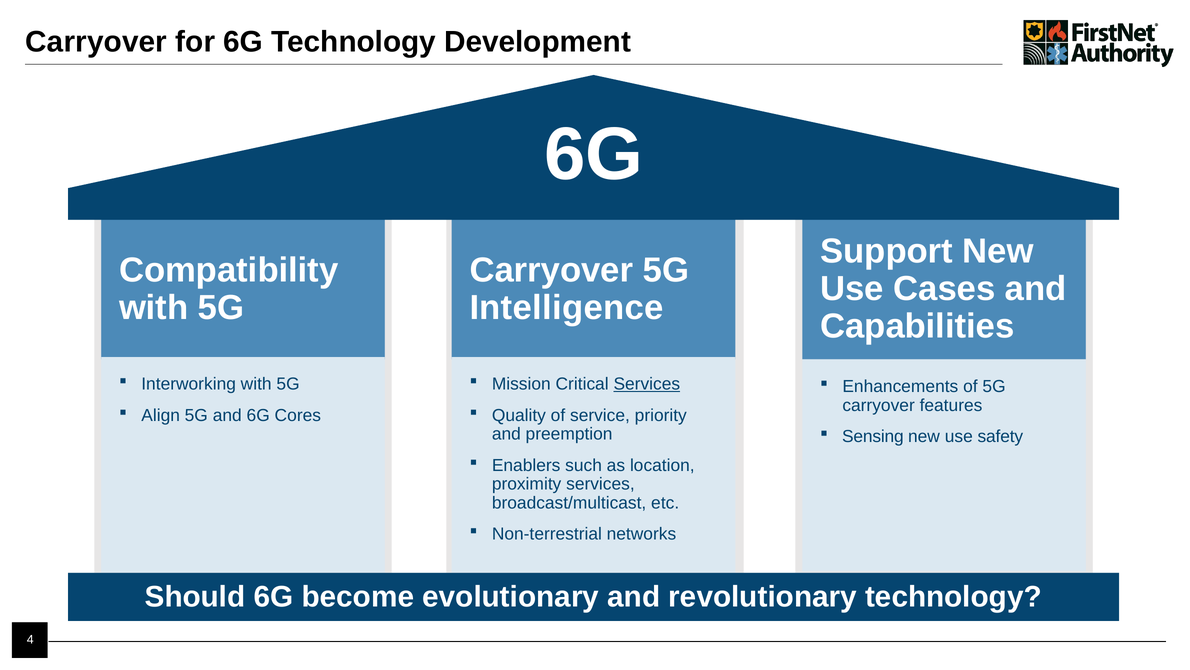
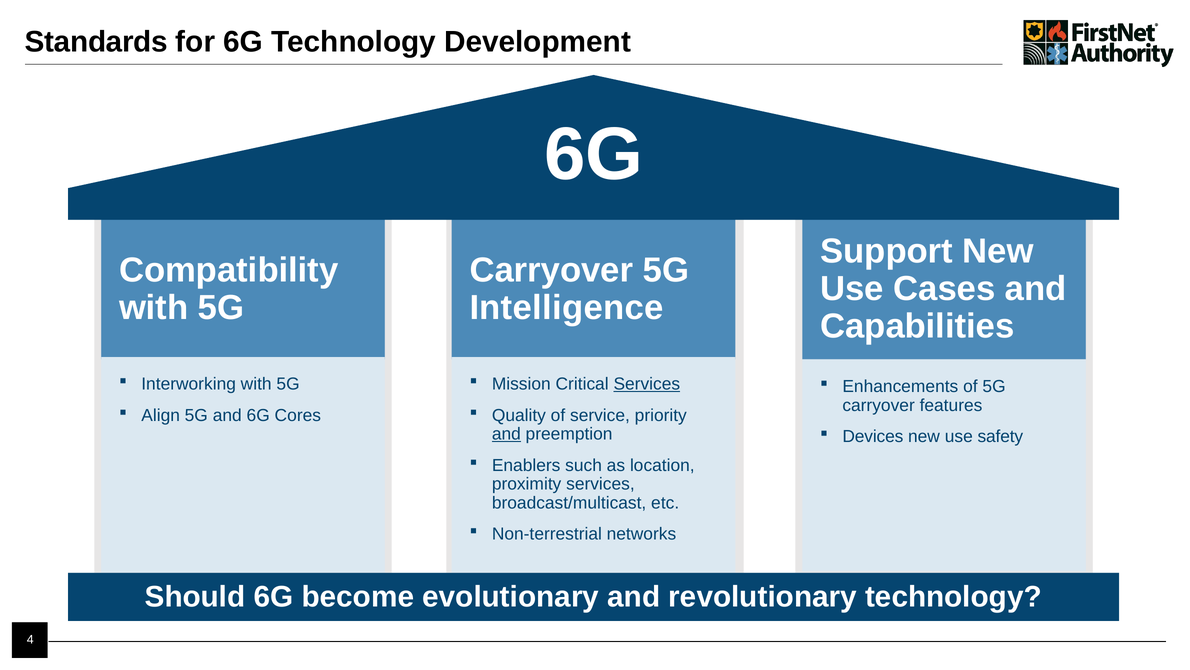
Carryover: Carryover -> Standards (96, 42)
and underline: none -> present (506, 434)
Sensing: Sensing -> Devices (873, 436)
